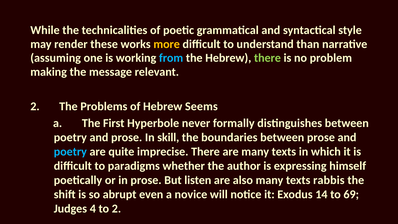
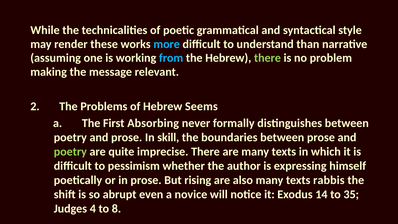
more colour: yellow -> light blue (167, 44)
Hyperbole: Hyperbole -> Absorbing (153, 123)
poetry colour: light blue -> light green (70, 152)
paradigms: paradigms -> pessimism (134, 166)
listen: listen -> rising (198, 180)
69: 69 -> 35 (351, 194)
to 2: 2 -> 8 (116, 209)
